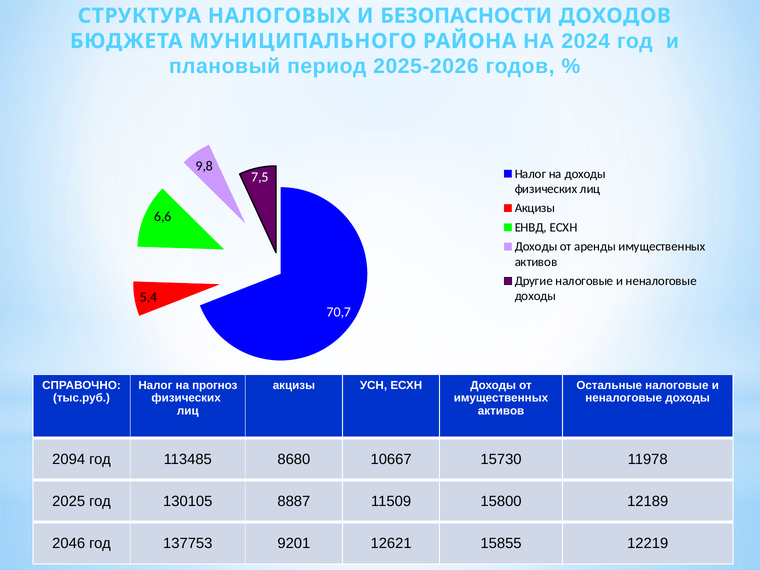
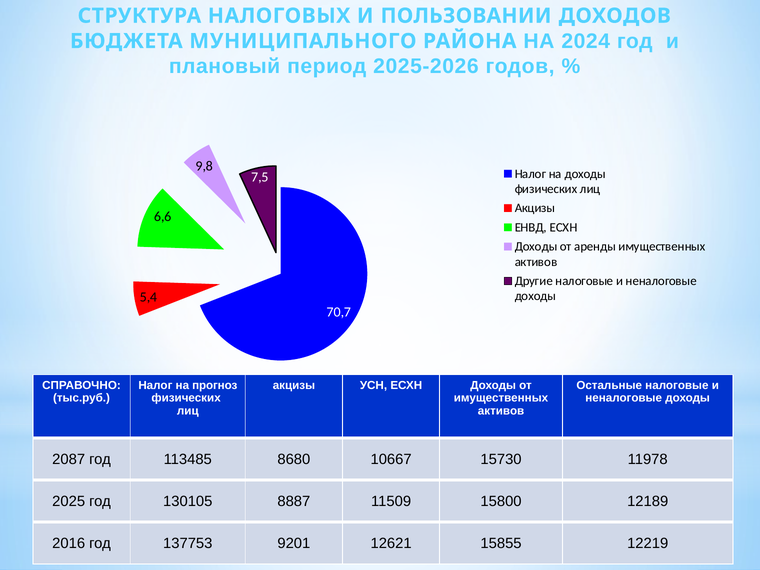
БЕЗОПАСНОСТИ: БЕЗОПАСНОСТИ -> ПОЛЬЗОВАНИИ (466, 16)
2094: 2094 -> 2087 (69, 459)
2046: 2046 -> 2016 (69, 543)
